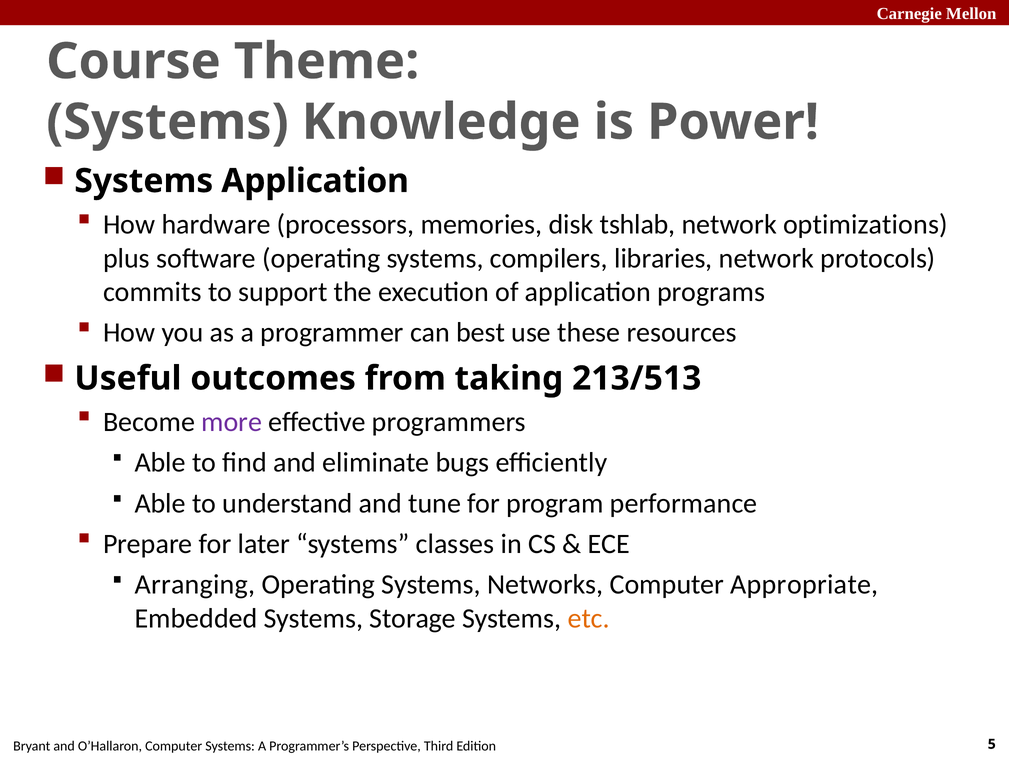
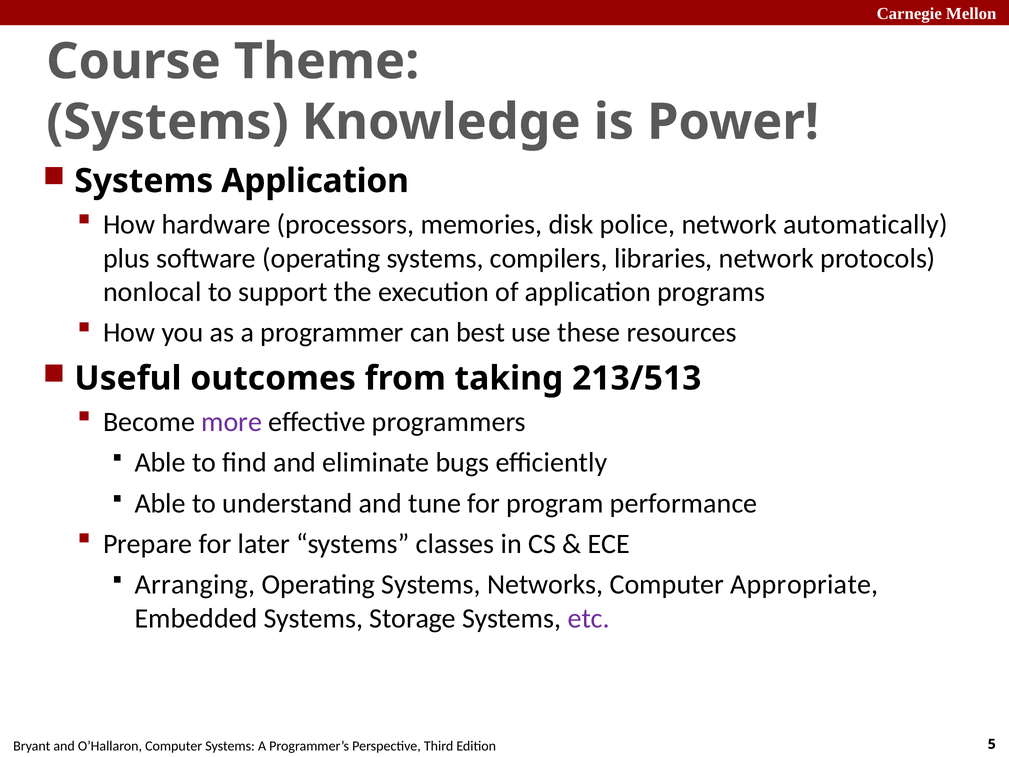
tshlab: tshlab -> police (638, 225)
optimizations: optimizations -> automatically (865, 225)
commits: commits -> nonlocal (152, 292)
etc colour: orange -> purple (589, 618)
